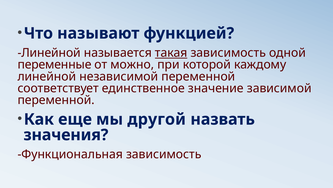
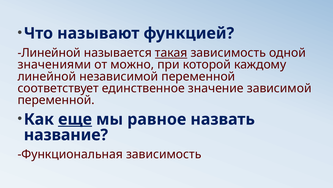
переменные: переменные -> значениями (54, 64)
еще underline: none -> present (75, 119)
другой: другой -> равное (157, 119)
значения: значения -> название (66, 135)
